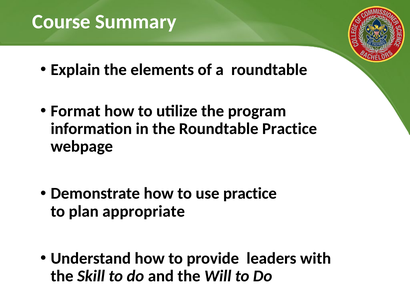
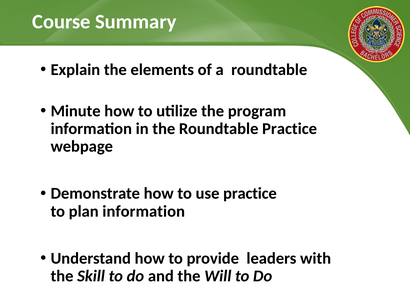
Format: Format -> Minute (76, 111)
plan appropriate: appropriate -> information (144, 212)
